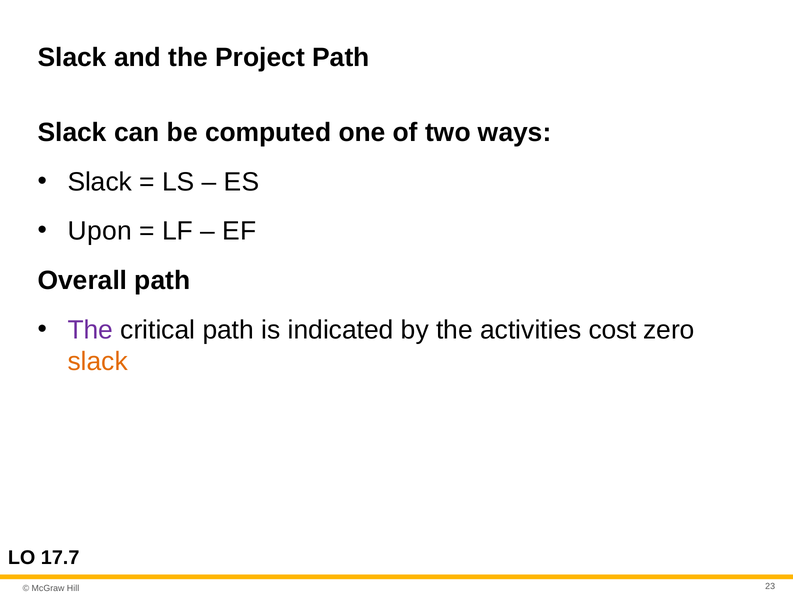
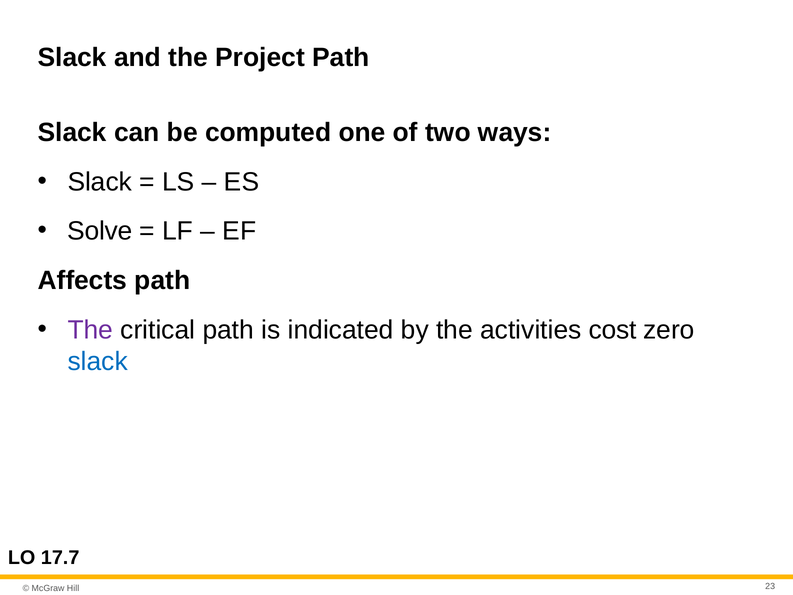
Upon: Upon -> Solve (100, 231)
Overall: Overall -> Affects (82, 280)
slack colour: orange -> blue (98, 361)
